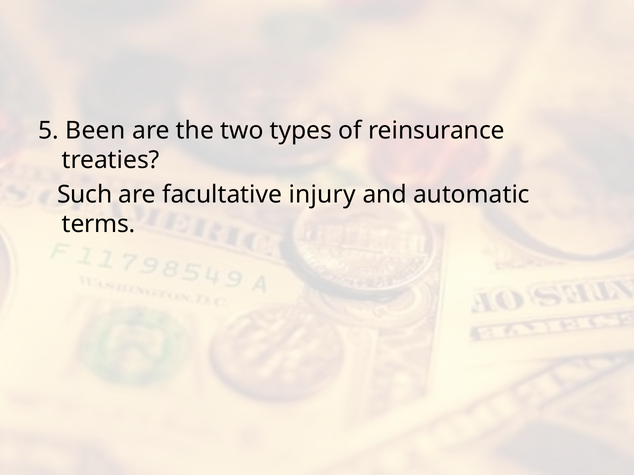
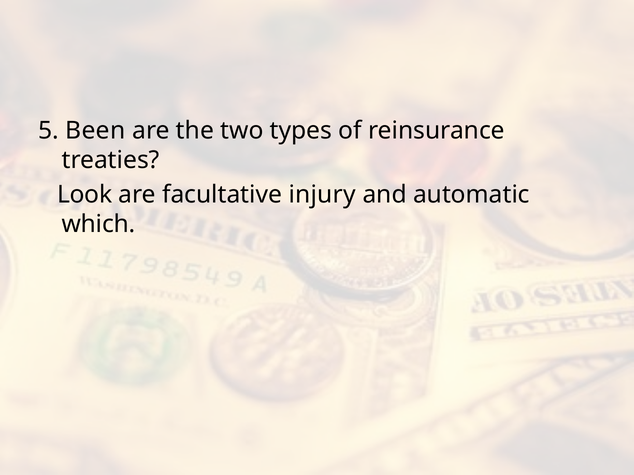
Such: Such -> Look (85, 195)
terms: terms -> which (99, 224)
